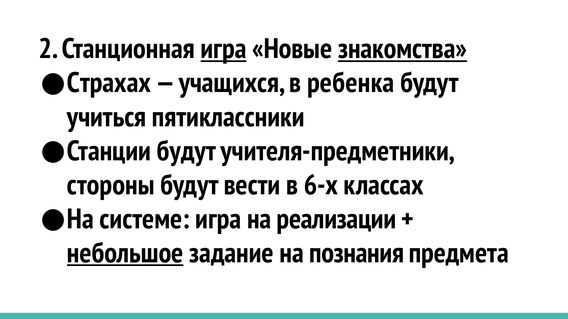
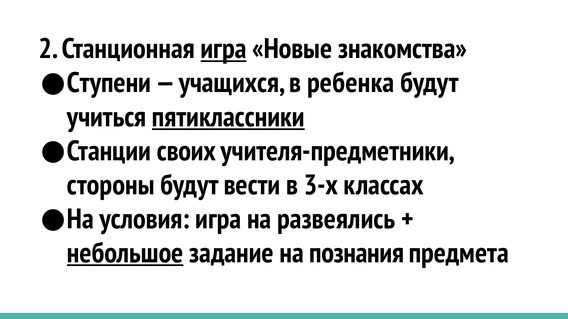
знакомства underline: present -> none (402, 49)
Страхах: Страхах -> Ступени (109, 83)
пятиклассники underline: none -> present (228, 117)
Станции будут: будут -> своих (186, 151)
6-х: 6-х -> 3-х (321, 185)
системе: системе -> условия (145, 219)
реализации: реализации -> развеялись (336, 219)
